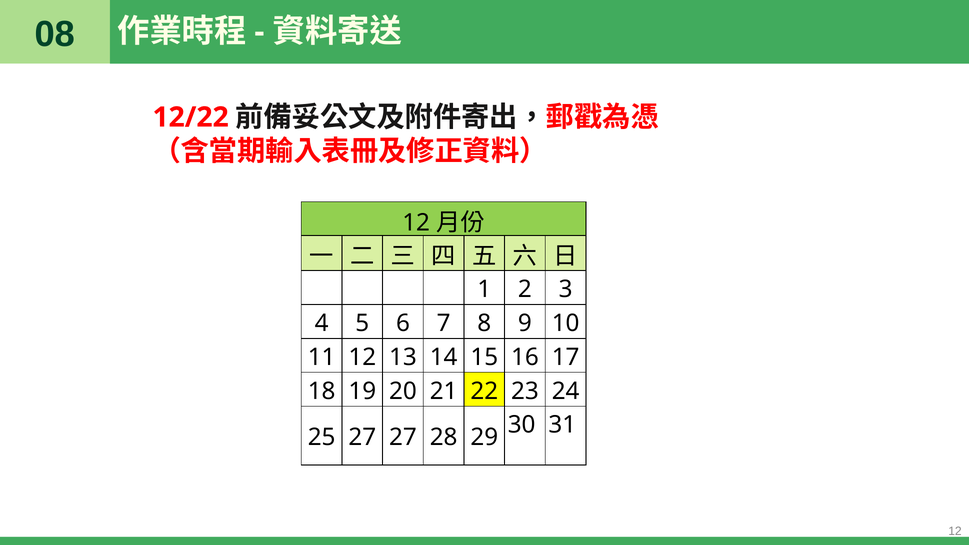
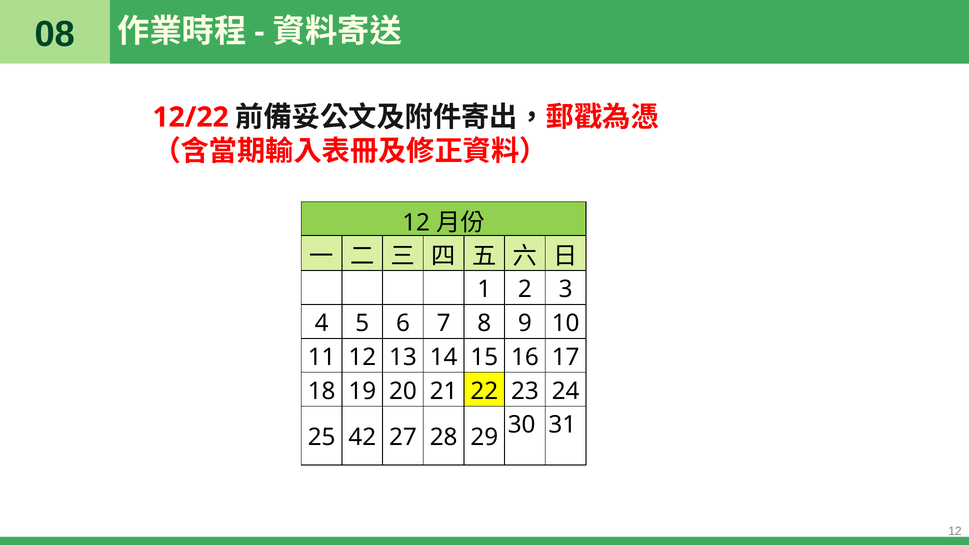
25 27: 27 -> 42 (362, 437)
